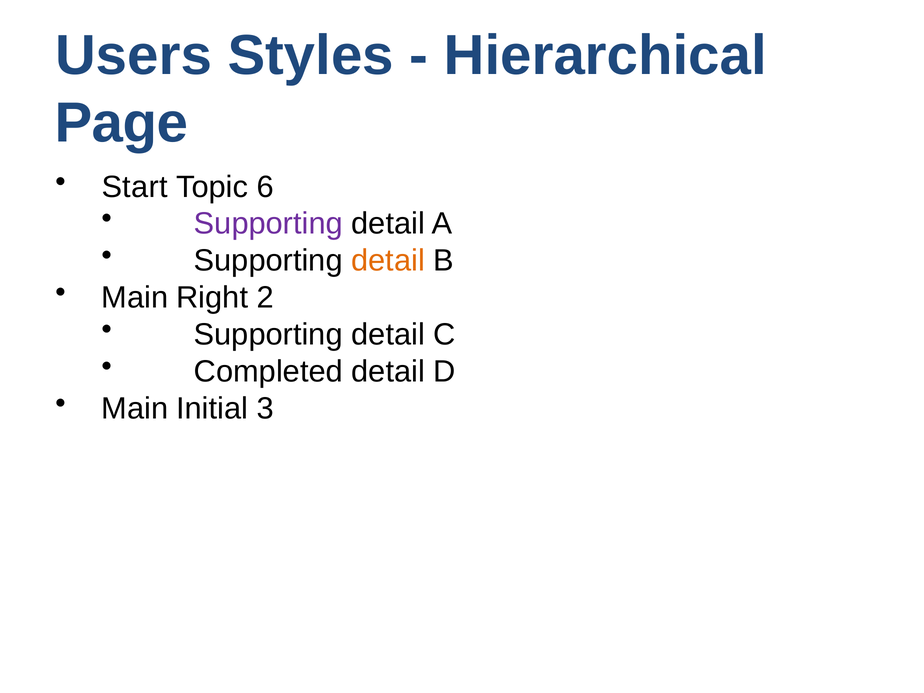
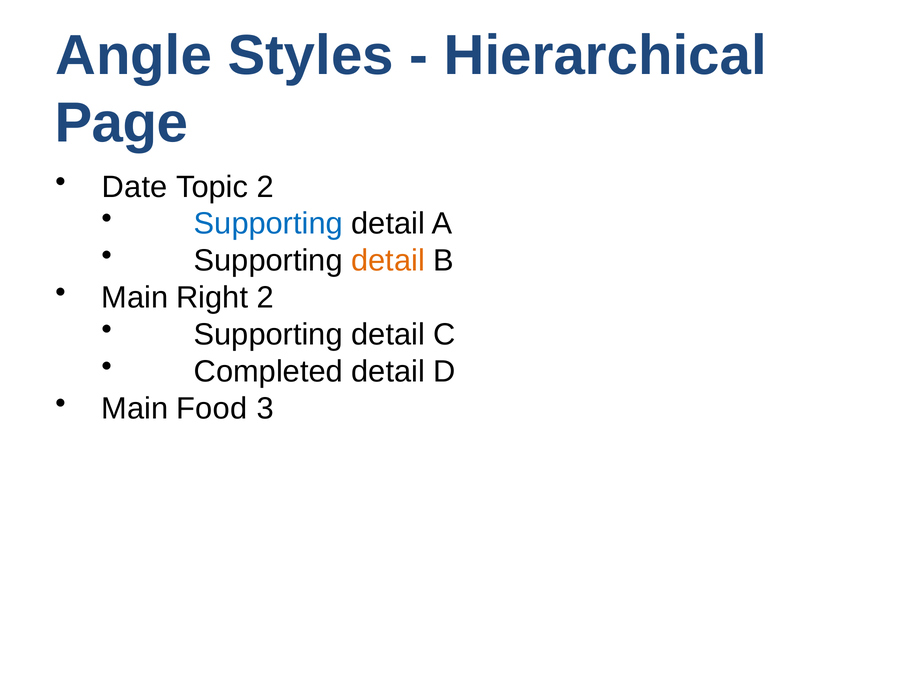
Users: Users -> Angle (134, 56)
Start: Start -> Date (135, 187)
Topic 6: 6 -> 2 (265, 187)
Supporting colour: purple -> blue (268, 224)
Initial: Initial -> Food (212, 409)
